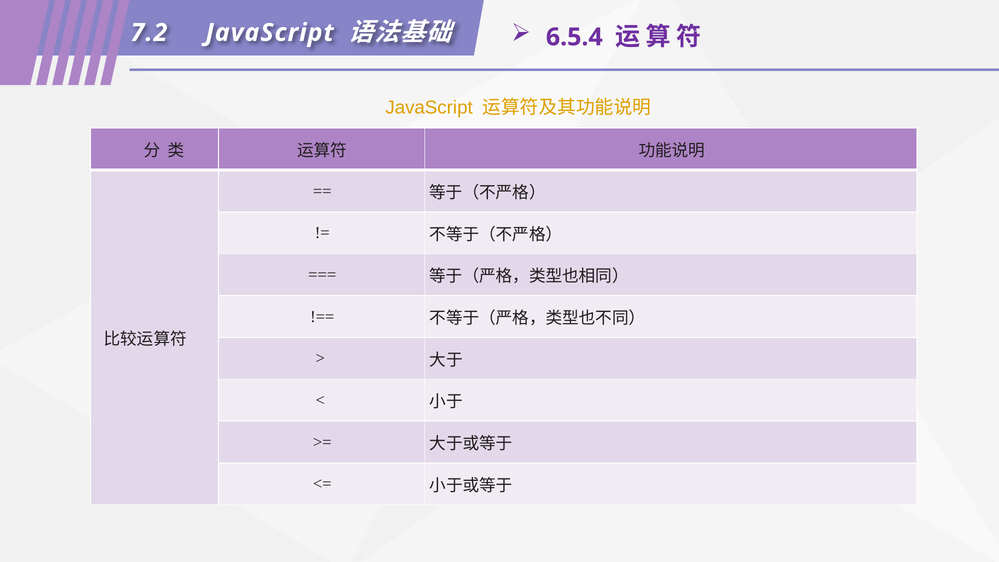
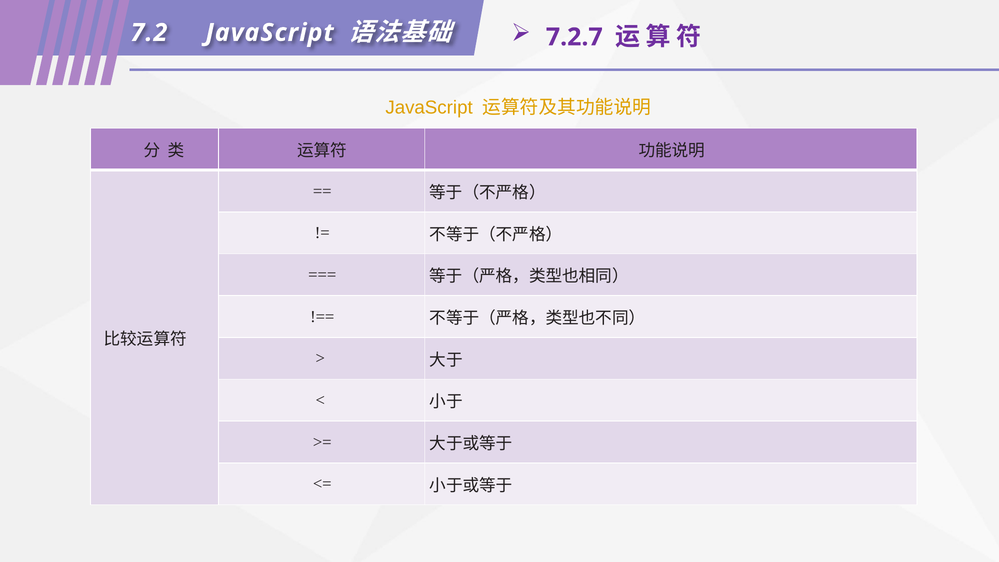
6.5.4: 6.5.4 -> 7.2.7 (574, 37)
